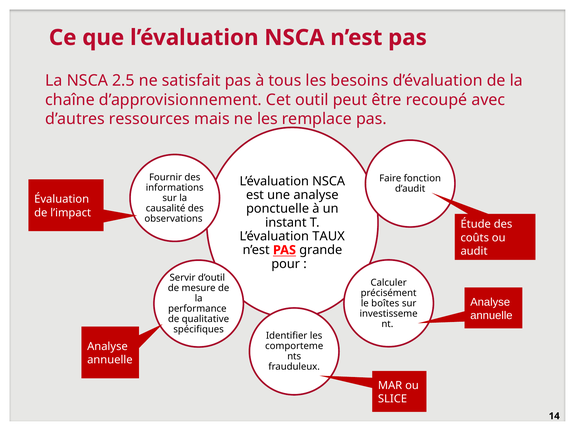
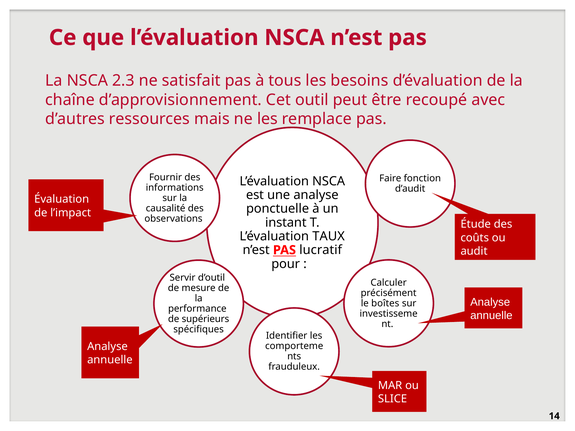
2.5: 2.5 -> 2.3 (123, 81)
grande: grande -> lucratif (321, 250)
qualitative: qualitative -> supérieurs (205, 319)
